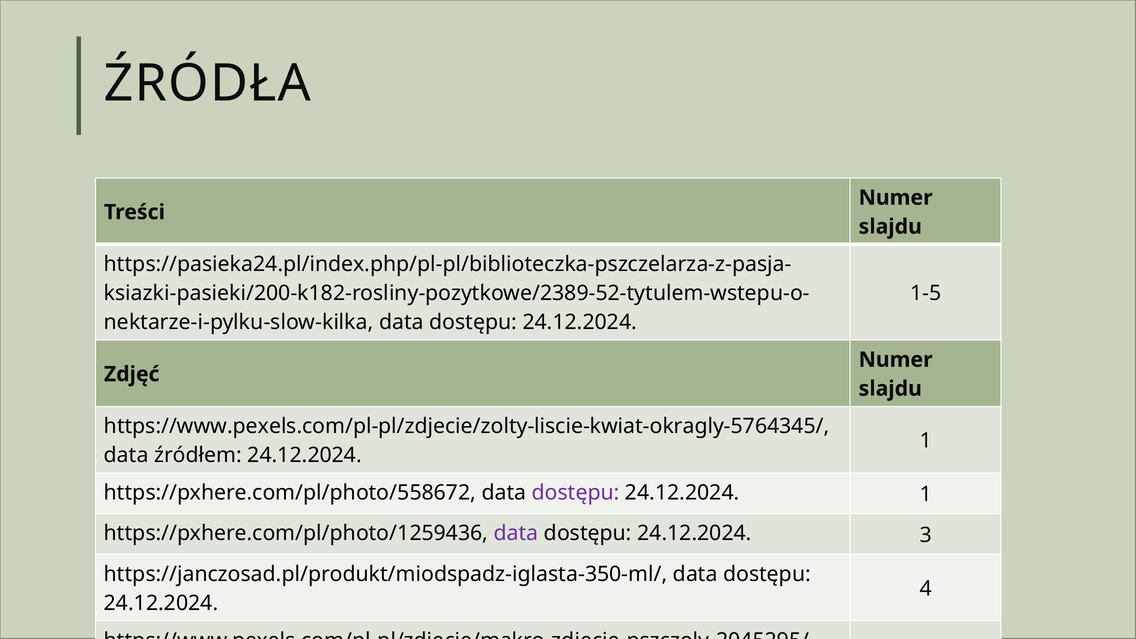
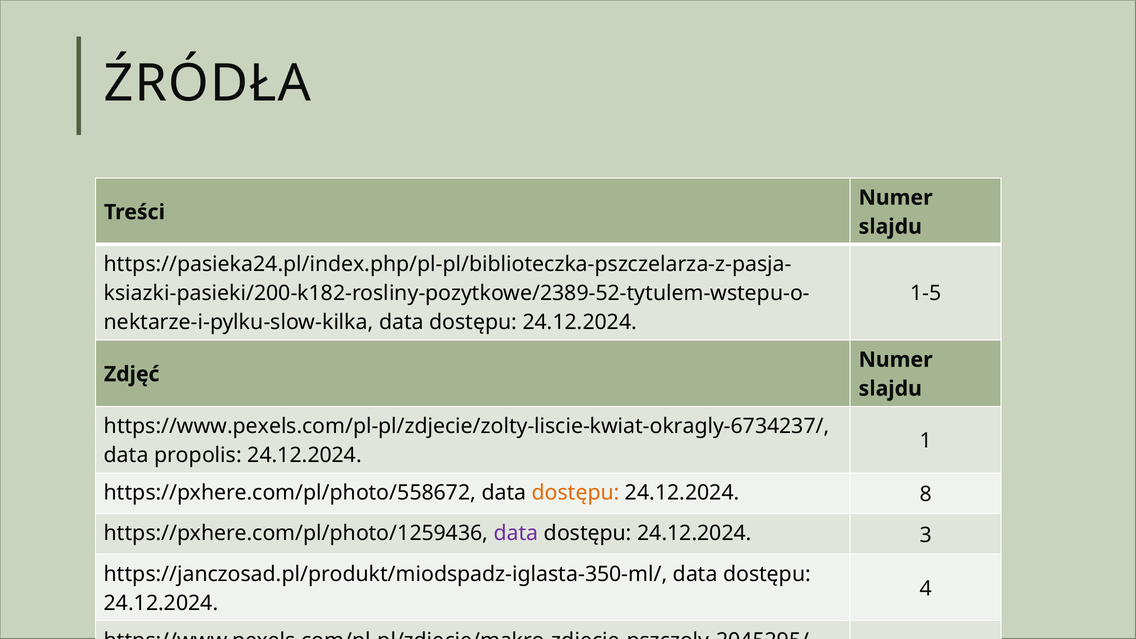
https://www.pexels.com/pl-pl/zdjecie/zolty-liscie-kwiat-okragly-5764345/: https://www.pexels.com/pl-pl/zdjecie/zolty-liscie-kwiat-okragly-5764345/ -> https://www.pexels.com/pl-pl/zdjecie/zolty-liscie-kwiat-okragly-6734237/ (467, 426)
źródłem: źródłem -> propolis (198, 455)
dostępu colour: purple -> orange (576, 493)
1: 1 -> 8 (926, 494)
